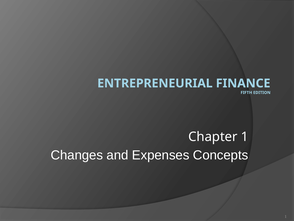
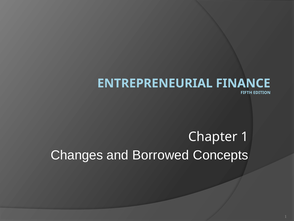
Expenses: Expenses -> Borrowed (161, 155)
